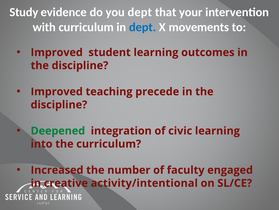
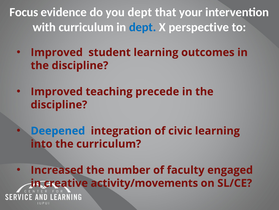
Study: Study -> Focus (24, 12)
movements: movements -> perspective (199, 27)
Deepened colour: green -> blue (58, 130)
activity/intentional: activity/intentional -> activity/movements (144, 183)
